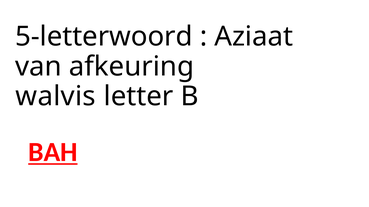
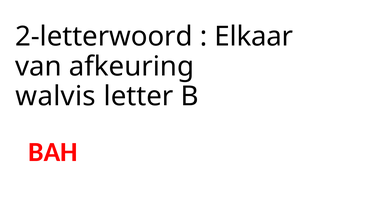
5-letterwoord: 5-letterwoord -> 2-letterwoord (104, 37)
Aziaat: Aziaat -> Elkaar (254, 37)
BAH underline: present -> none (53, 153)
